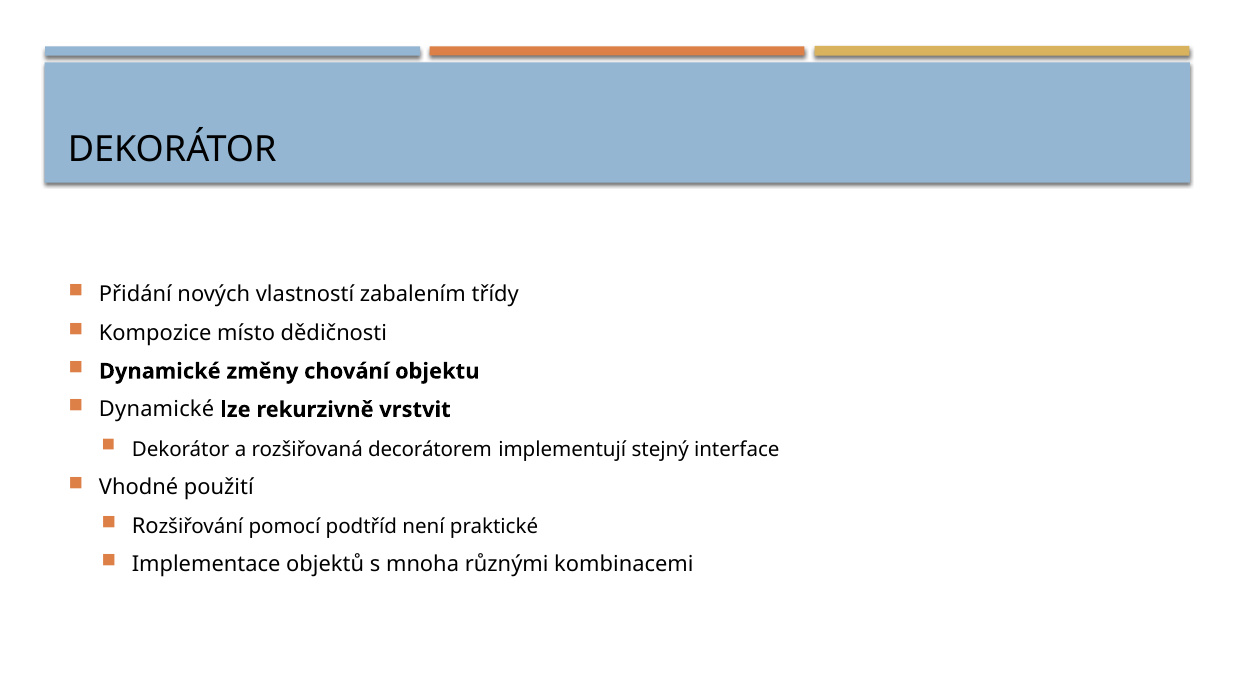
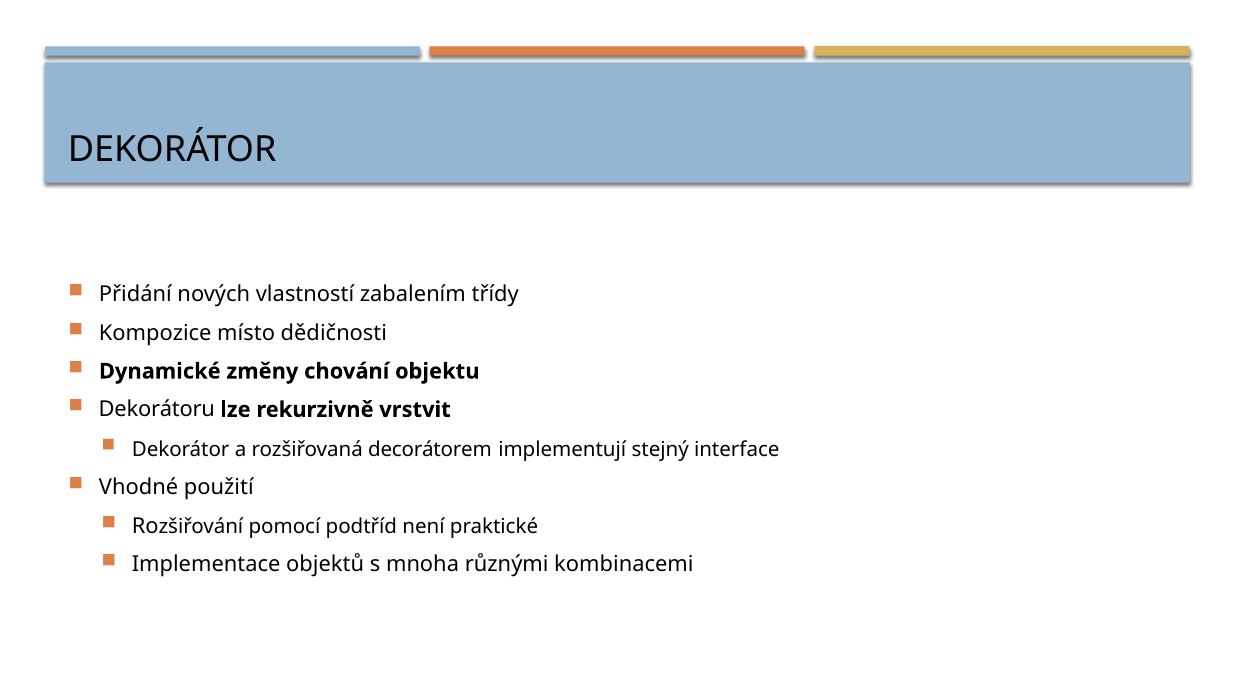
Dynamické: Dynamické -> Dekorátoru (157, 409)
